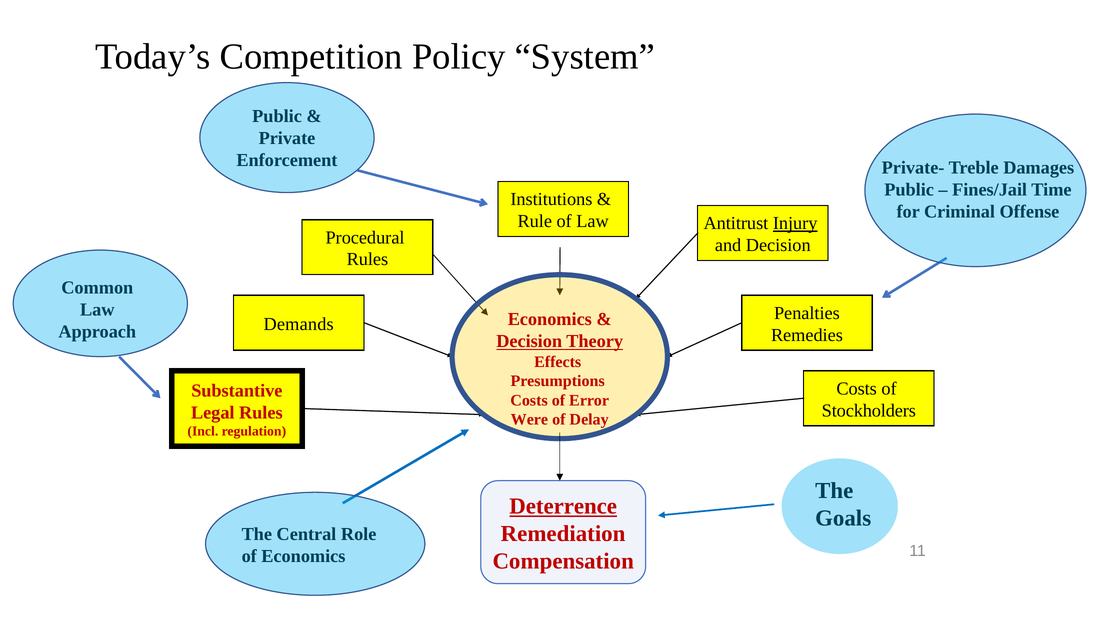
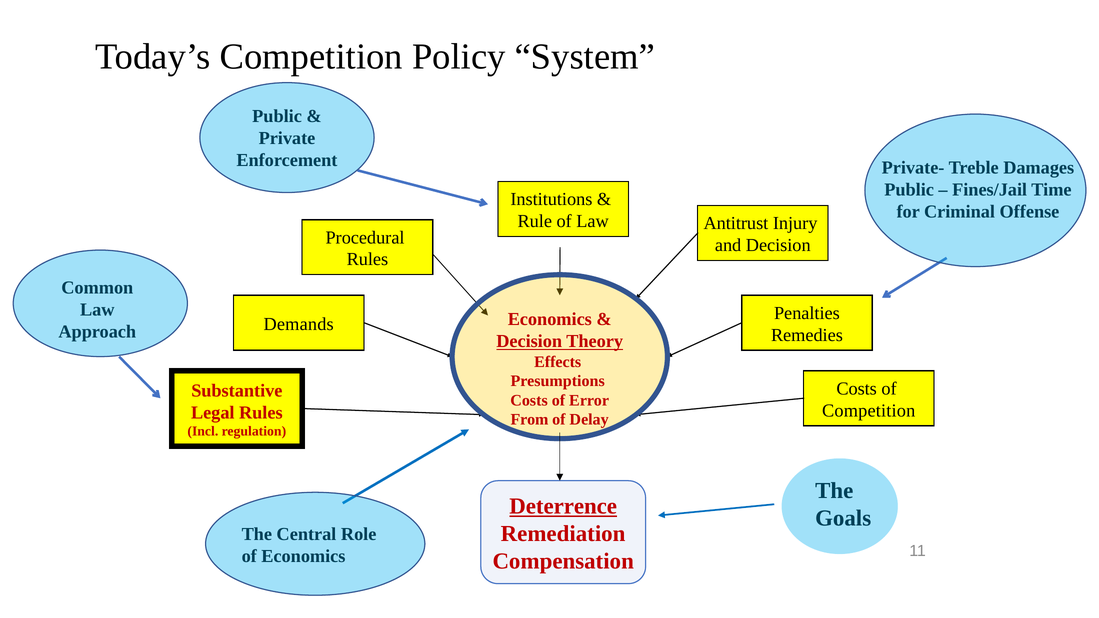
Injury underline: present -> none (795, 223)
Stockholders: Stockholders -> Competition (869, 411)
Were: Were -> From (529, 420)
